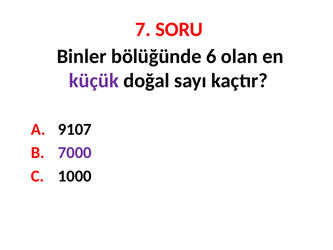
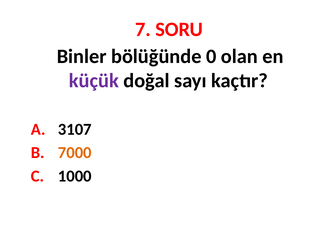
6: 6 -> 0 (211, 56)
9107: 9107 -> 3107 (75, 129)
7000 colour: purple -> orange (75, 153)
